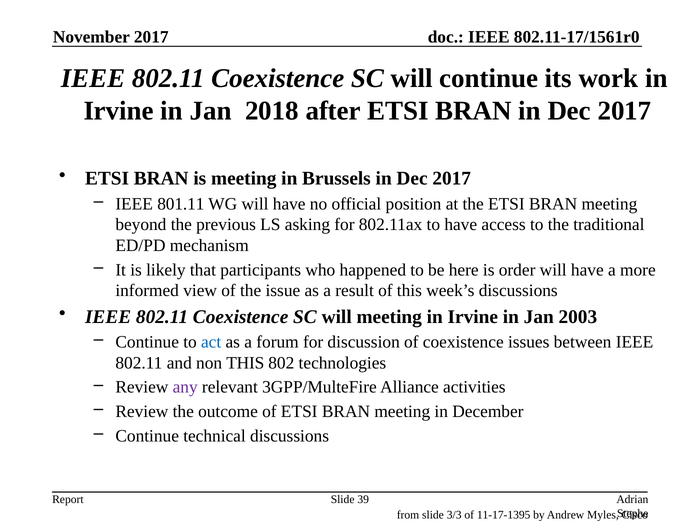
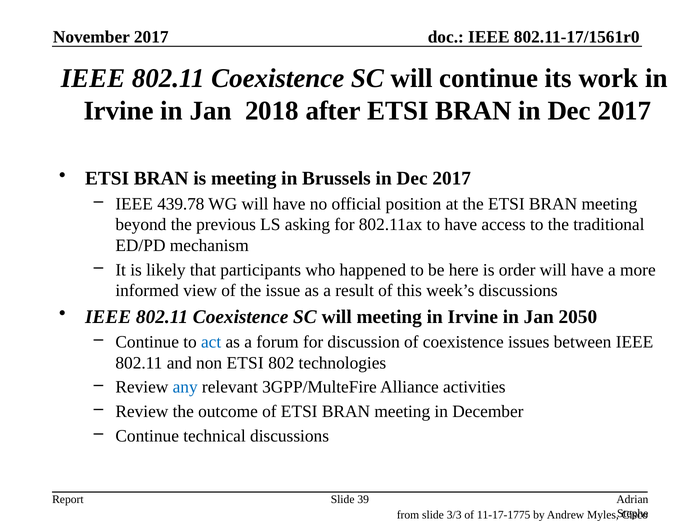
801.11: 801.11 -> 439.78 (181, 204)
2003: 2003 -> 2050 (578, 316)
non THIS: THIS -> ETSI (245, 363)
any colour: purple -> blue (185, 387)
11-17-1395: 11-17-1395 -> 11-17-1775 (504, 514)
